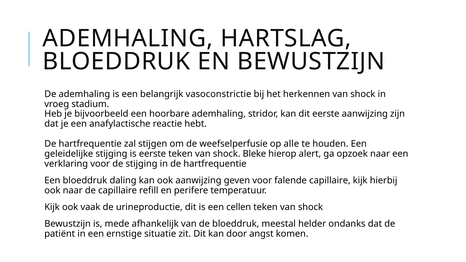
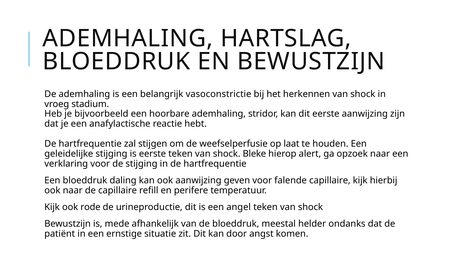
alle: alle -> laat (291, 144)
vaak: vaak -> rode (90, 207)
cellen: cellen -> angel (239, 207)
